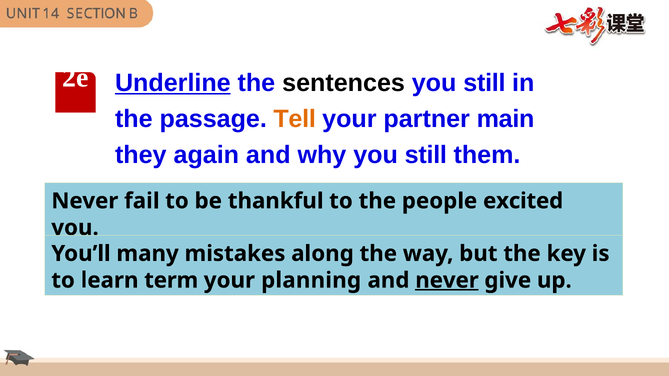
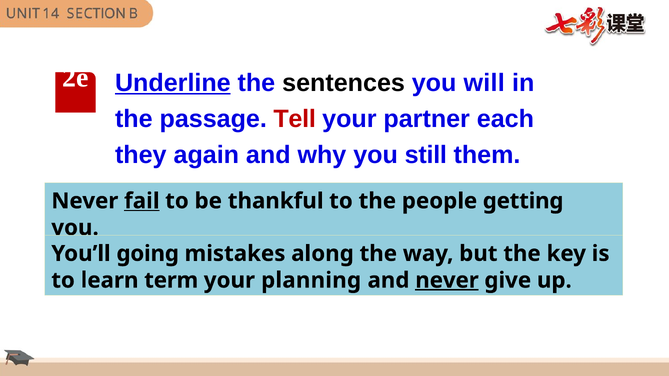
still: still -> will (484, 83)
Tell colour: orange -> red (295, 119)
main: main -> each (505, 119)
fail underline: none -> present (142, 201)
excited: excited -> getting (523, 201)
many: many -> going (148, 254)
